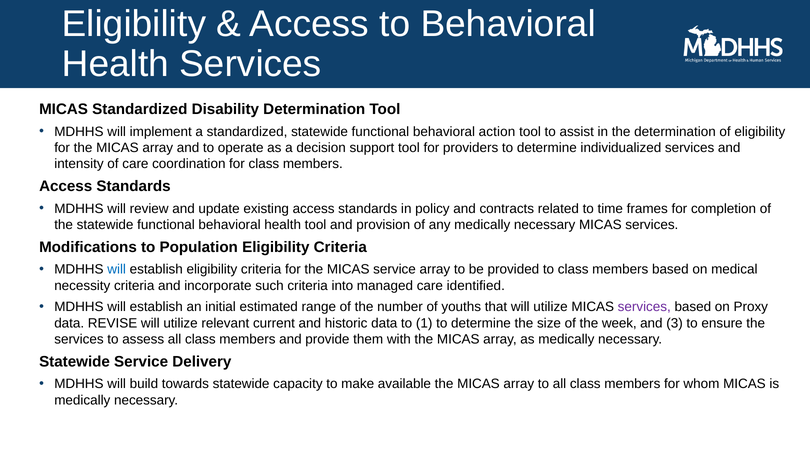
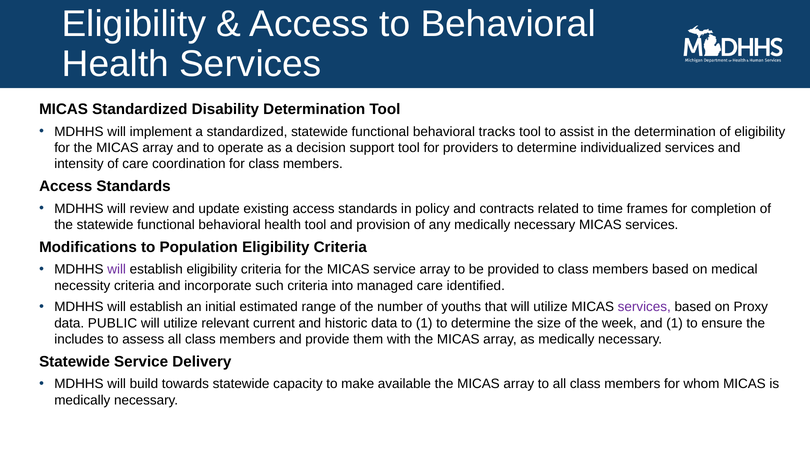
action: action -> tracks (497, 131)
will colour: blue -> purple (117, 269)
REVISE: REVISE -> PUBLIC (112, 323)
and 3: 3 -> 1 (675, 323)
services: services -> includes (79, 339)
